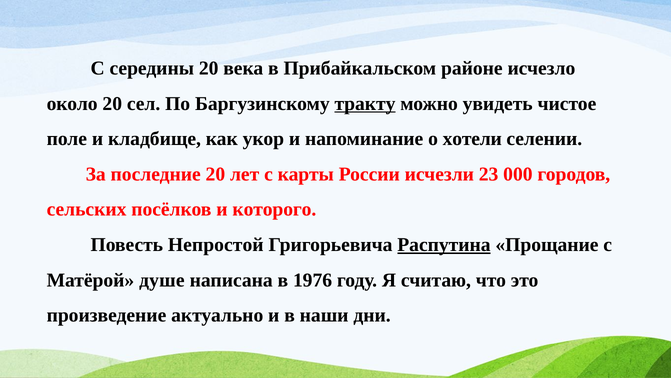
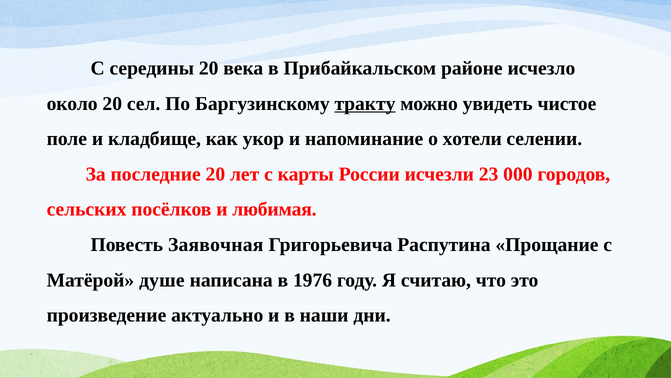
которого: которого -> любимая (274, 209)
Непростой: Непростой -> Заявочная (216, 244)
Распутина underline: present -> none (444, 244)
